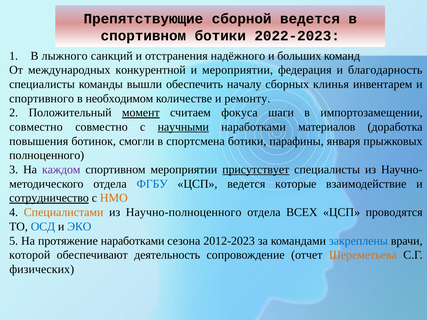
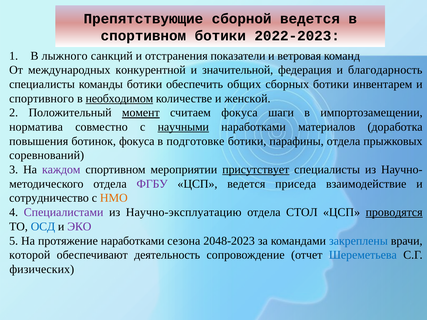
надёжного: надёжного -> показатели (238, 56)
больших: больших -> ветровая (299, 56)
и мероприятии: мероприятии -> значительной (238, 70)
команды вышли: вышли -> ботики (145, 84)
началу: началу -> общих (244, 84)
сборных клинья: клинья -> ботики (331, 84)
необходимом underline: none -> present (119, 99)
ремонту: ремонту -> женской (247, 99)
совместно: совместно -> норматива (36, 127)
ботинок смогли: смогли -> фокуса (137, 141)
спортсмена: спортсмена -> подготовке (195, 141)
парафины января: января -> отдела (344, 141)
полноценного: полноценного -> соревнований (47, 156)
ФГБУ colour: blue -> purple (152, 184)
которые: которые -> приседа (296, 184)
сотрудничество underline: present -> none (49, 198)
Специалистами colour: orange -> purple (64, 212)
Научно-полноценного: Научно-полноценного -> Научно-эксплуатацию (184, 212)
ВСЕХ: ВСЕХ -> СТОЛ (302, 212)
проводятся underline: none -> present (394, 212)
ЭКО colour: blue -> purple (79, 227)
2012-2023: 2012-2023 -> 2048-2023 (229, 241)
Шереметьева colour: orange -> blue (363, 255)
